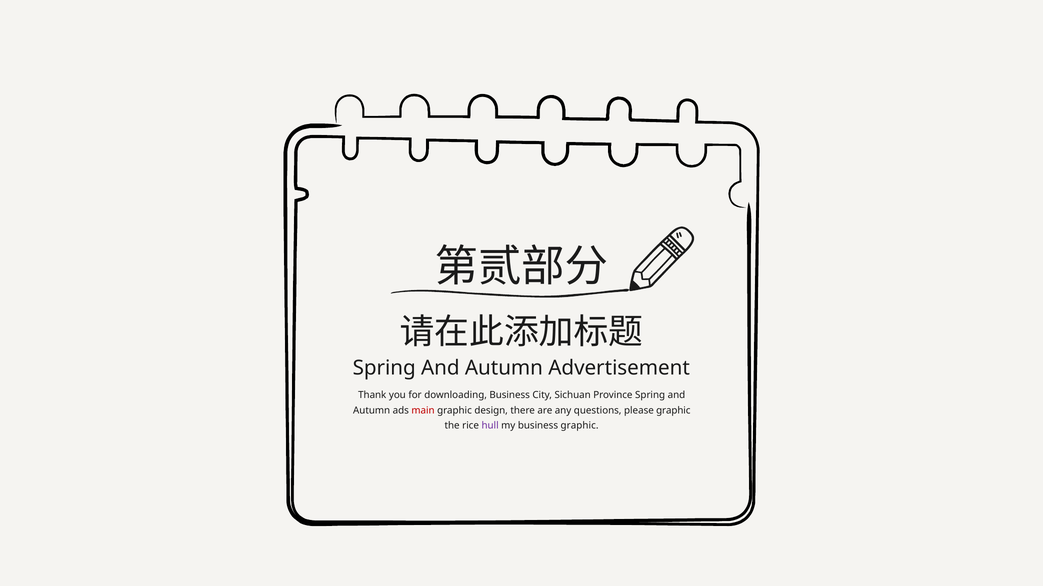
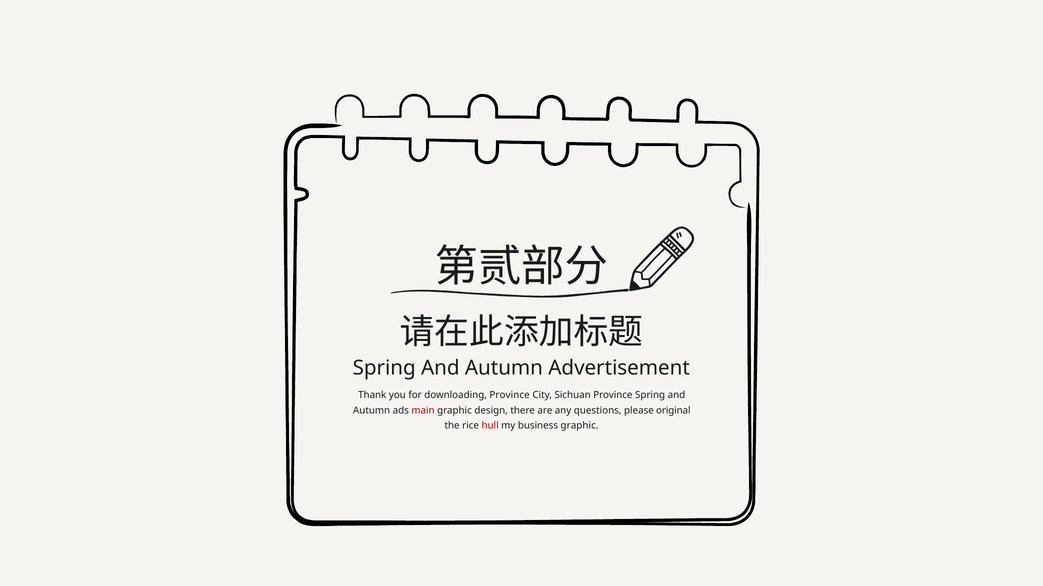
downloading Business: Business -> Province (510, 396)
please graphic: graphic -> original (673, 411)
hull colour: purple -> red (490, 426)
